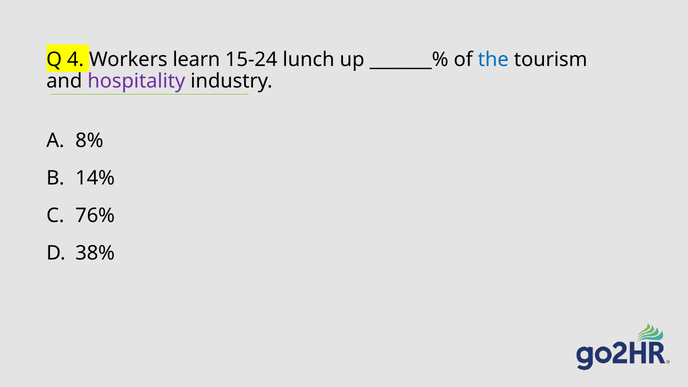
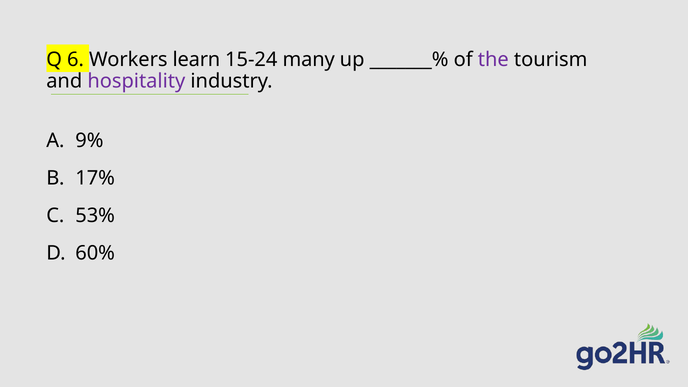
4: 4 -> 6 (75, 59)
lunch: lunch -> many (309, 59)
the colour: blue -> purple (493, 59)
8%: 8% -> 9% (89, 141)
14%: 14% -> 17% (95, 178)
76%: 76% -> 53% (95, 215)
38%: 38% -> 60% (95, 253)
